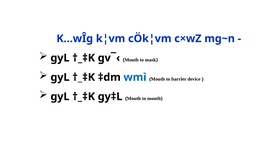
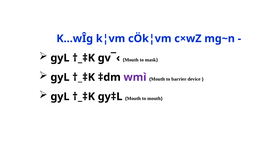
wmì colour: blue -> purple (135, 78)
